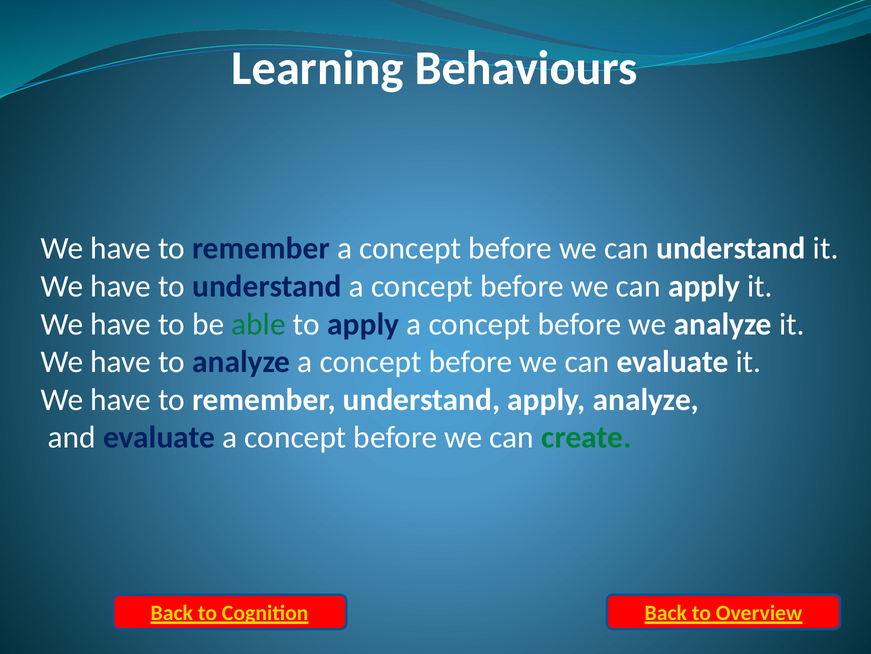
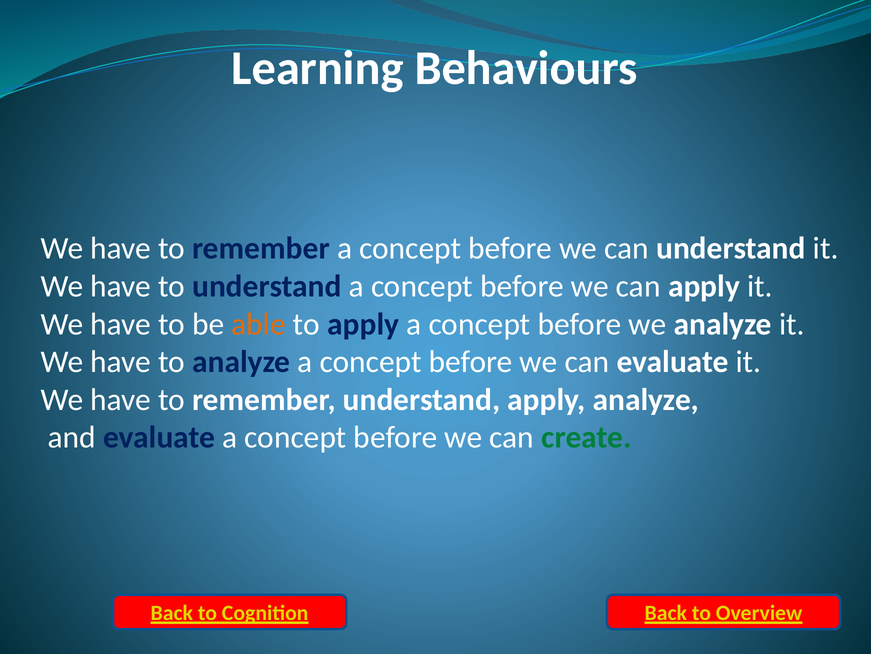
able colour: green -> orange (259, 324)
